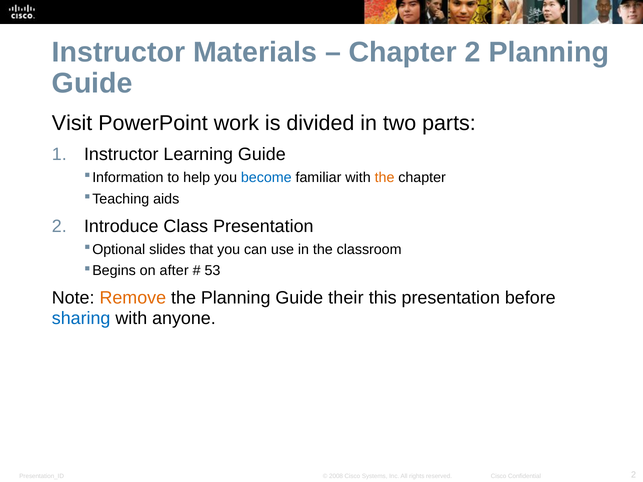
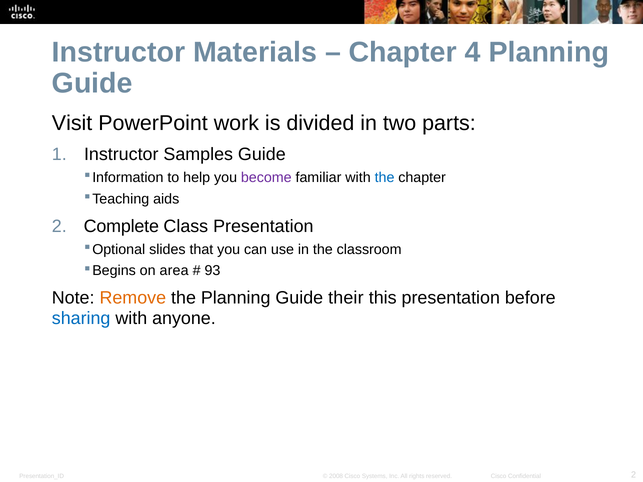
Chapter 2: 2 -> 4 (473, 52)
Learning: Learning -> Samples (198, 154)
become colour: blue -> purple (266, 178)
the colour: orange -> blue (385, 178)
Introduce: Introduce -> Complete (121, 226)
after: after -> area (174, 271)
53: 53 -> 93 (212, 271)
